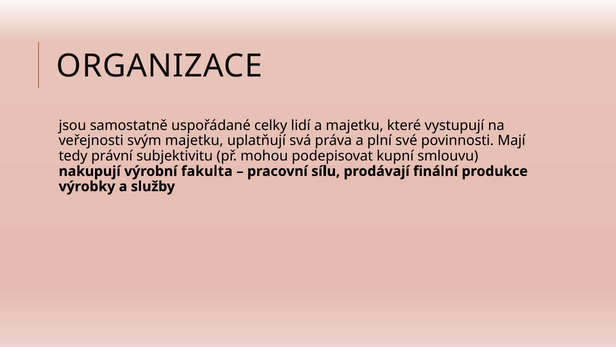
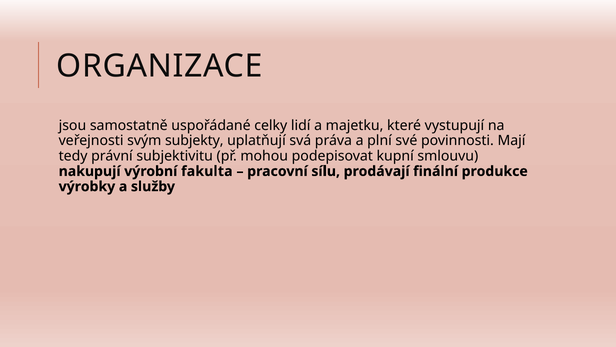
svým majetku: majetku -> subjekty (194, 141)
